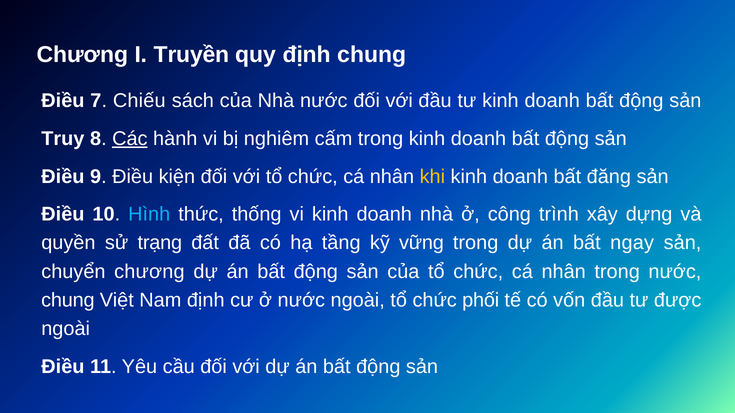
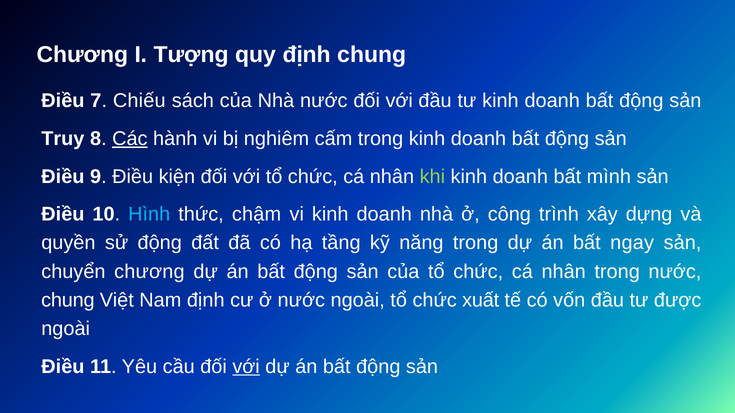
Truyền: Truyền -> Tượng (191, 55)
khi colour: yellow -> light green (432, 177)
đăng: đăng -> mình (609, 177)
thống: thống -> chậm (257, 215)
sử trạng: trạng -> động (160, 243)
vững: vững -> năng (421, 243)
phối: phối -> xuất (481, 300)
với underline: none -> present (246, 367)
